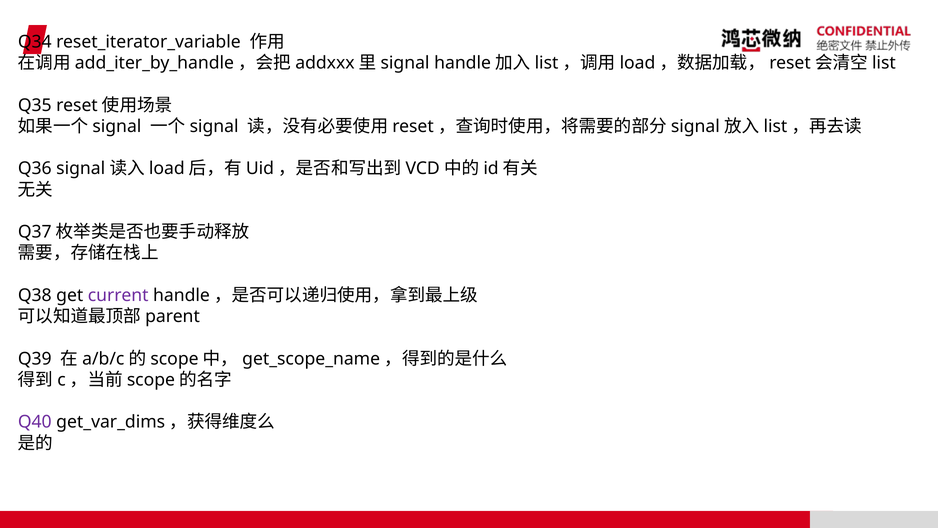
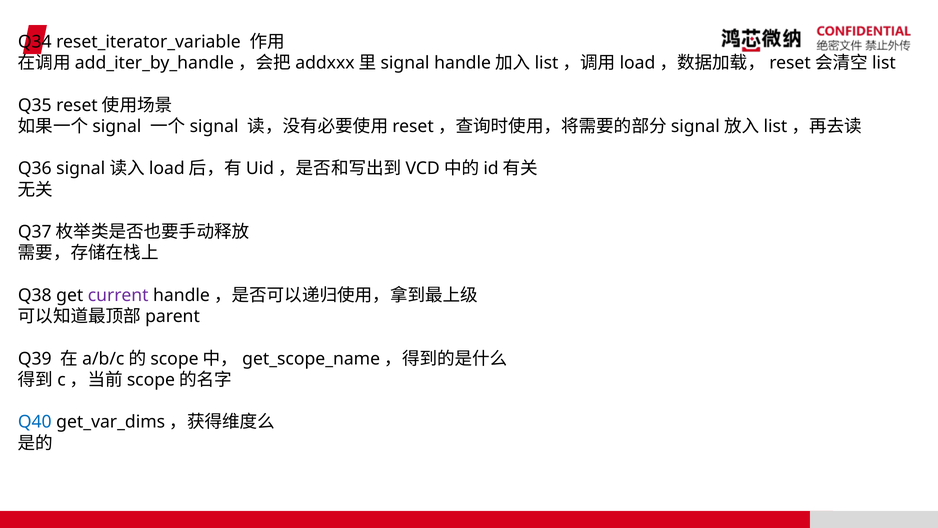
Q40 colour: purple -> blue (35, 422)
